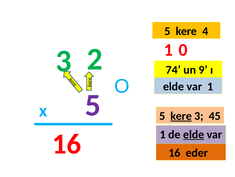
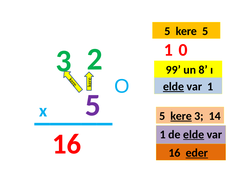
kere 4: 4 -> 5 (205, 31)
74: 74 -> 99 (173, 70)
9: 9 -> 8 (203, 70)
elde underline: none -> present (174, 86)
45: 45 -> 14 (215, 116)
eder underline: none -> present (197, 152)
